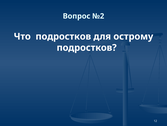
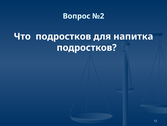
острому: острому -> напитка (133, 36)
